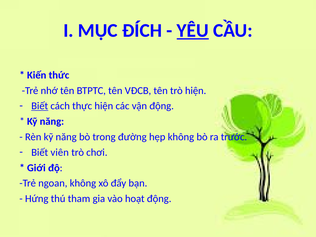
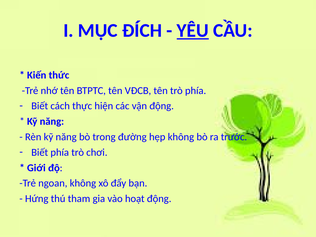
trò hiện: hiện -> phía (196, 91)
Biết underline: present -> none (40, 106)
Biết viên: viên -> phía (60, 152)
